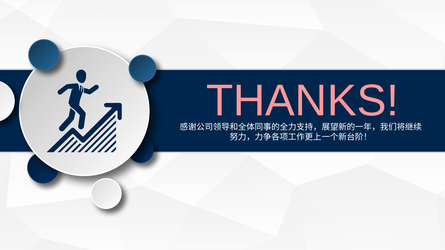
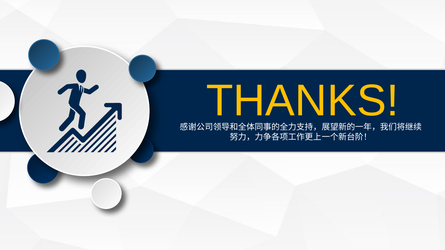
THANKS colour: pink -> yellow (302, 101)
